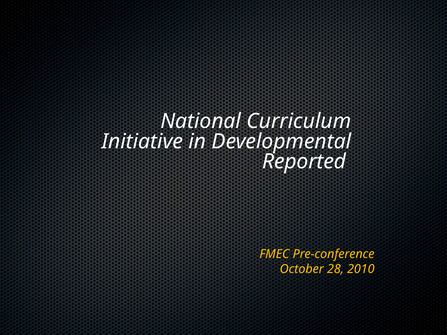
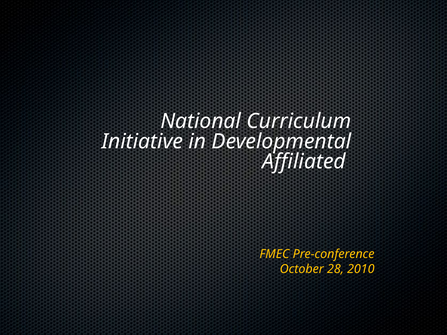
Reported: Reported -> Affiliated (304, 162)
